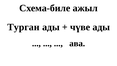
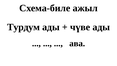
Турган: Турган -> Турдум (23, 27)
